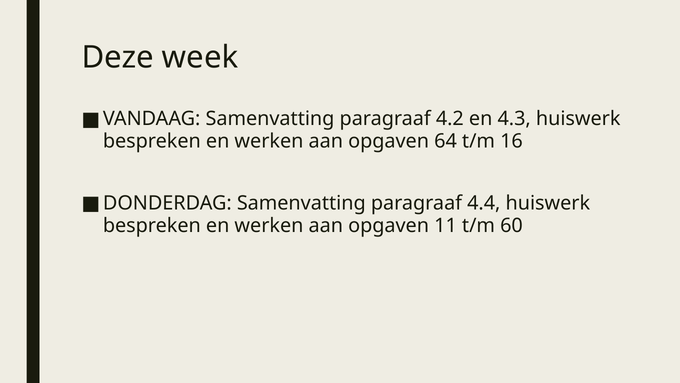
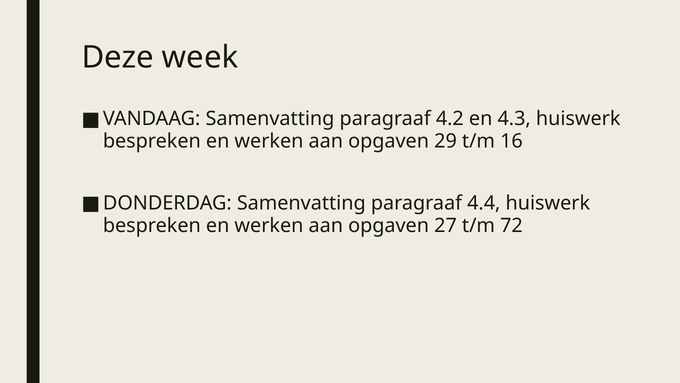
64: 64 -> 29 (446, 141)
11: 11 -> 27 (446, 225)
60: 60 -> 72 (511, 225)
